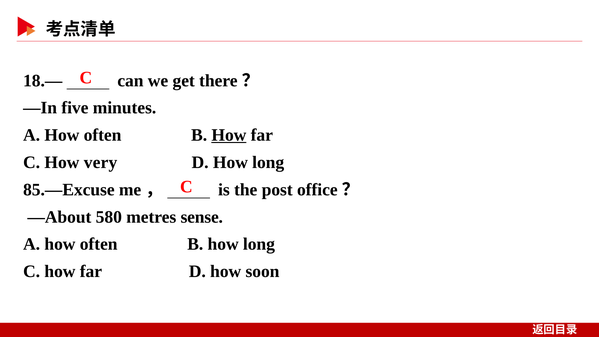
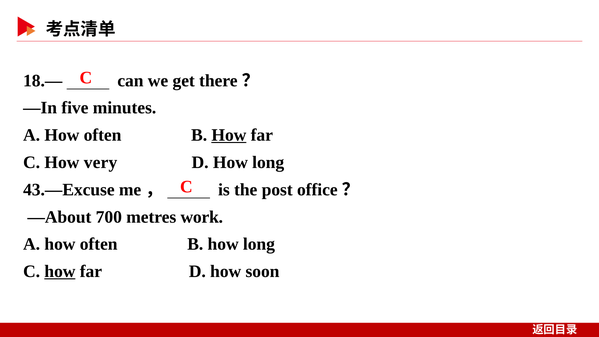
85.—Excuse: 85.—Excuse -> 43.—Excuse (69, 190)
580: 580 -> 700 (109, 217)
sense: sense -> work (202, 217)
how underline: none -> present (60, 271)
